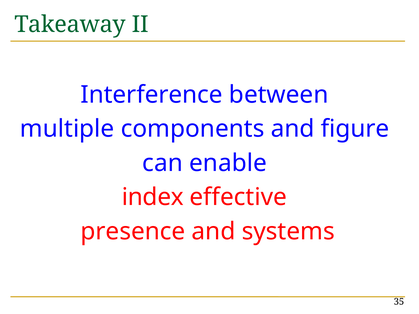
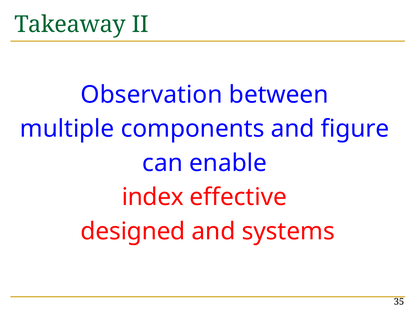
Interference: Interference -> Observation (152, 95)
presence: presence -> designed (133, 232)
